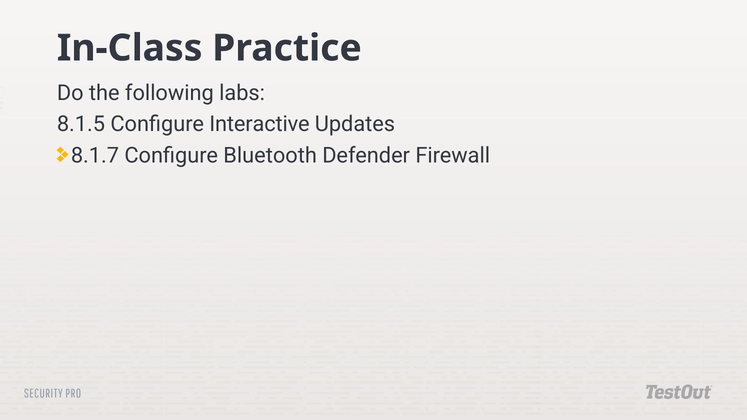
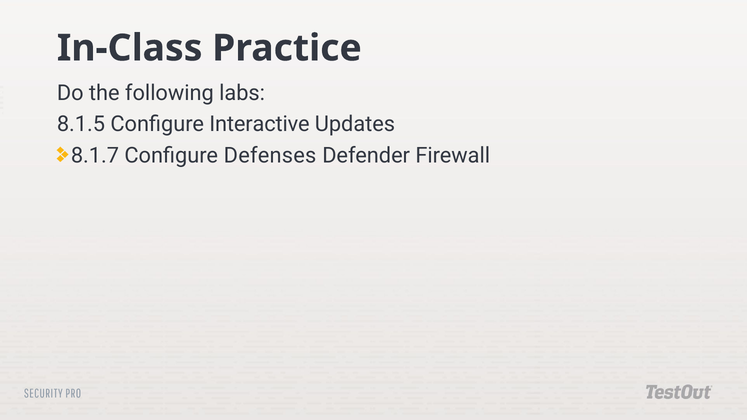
Bluetooth: Bluetooth -> Defenses (270, 156)
